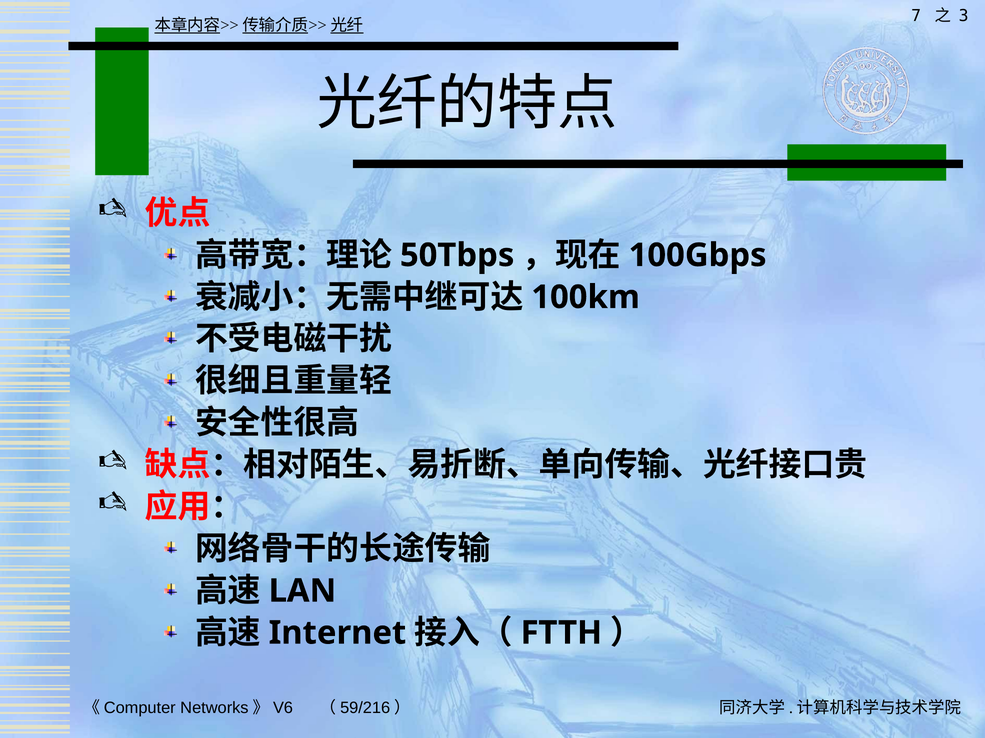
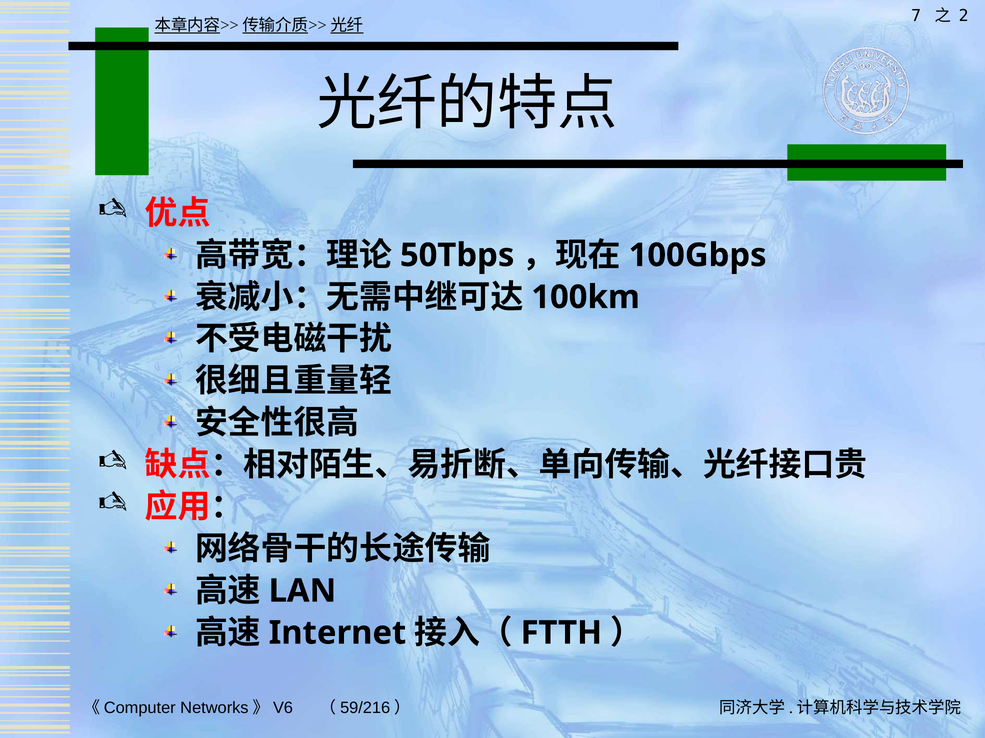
3: 3 -> 2 (964, 16)
